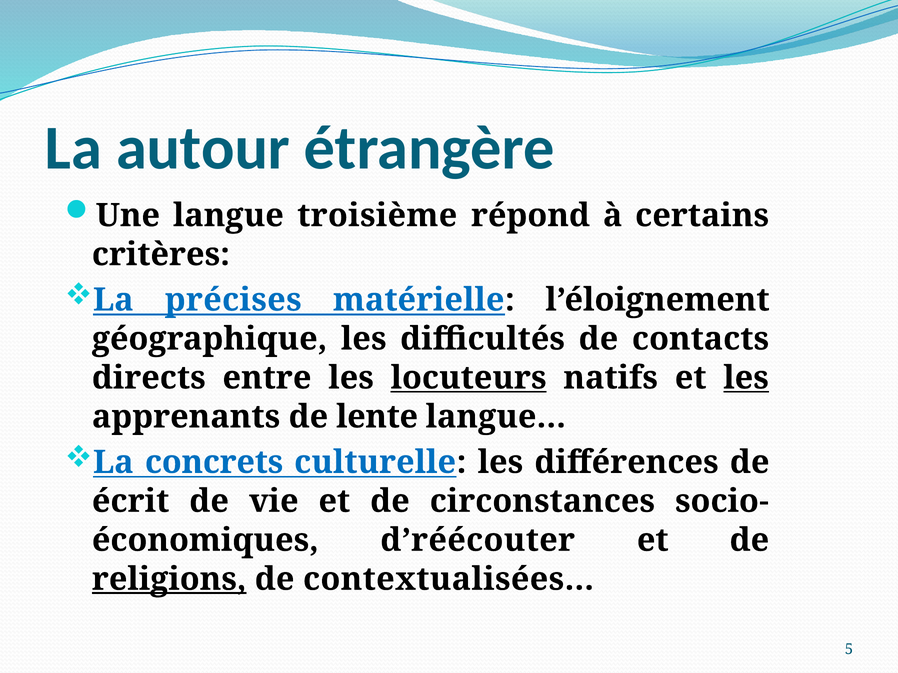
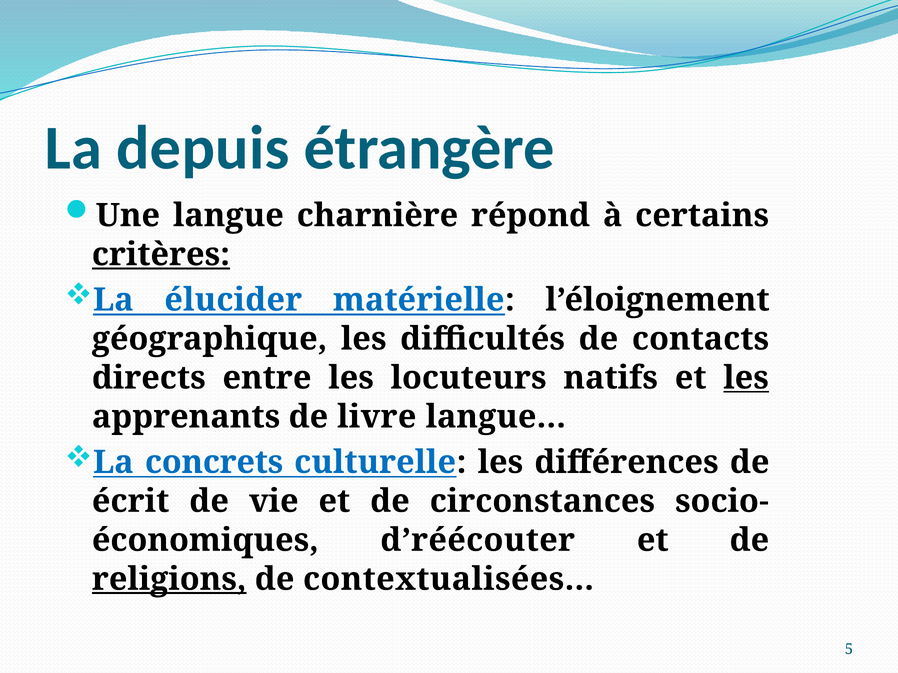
autour: autour -> depuis (203, 148)
troisième: troisième -> charnière (377, 216)
critères underline: none -> present (161, 255)
précises: précises -> élucider (233, 300)
locuteurs underline: present -> none (469, 378)
lente: lente -> livre (377, 417)
